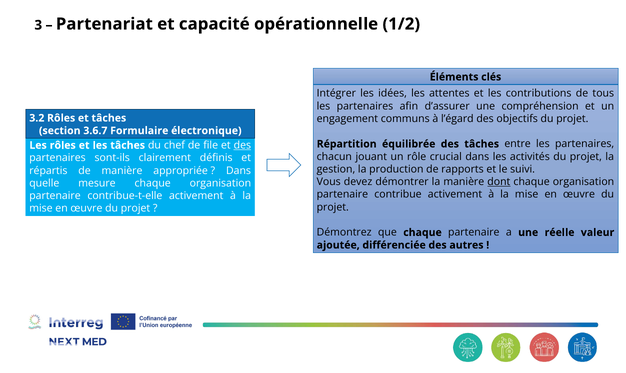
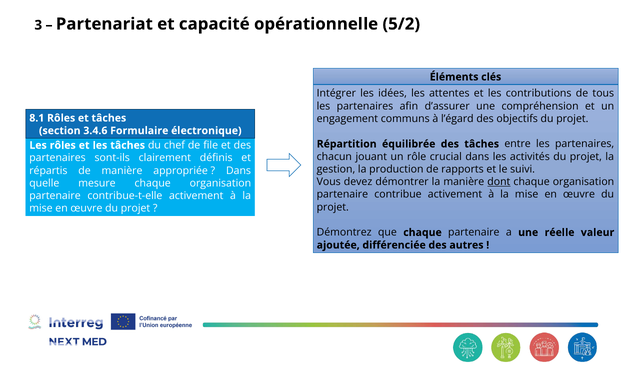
1/2: 1/2 -> 5/2 (401, 24)
3.2: 3.2 -> 8.1 (37, 118)
3.6.7: 3.6.7 -> 3.4.6 (95, 131)
des underline: present -> none (242, 145)
